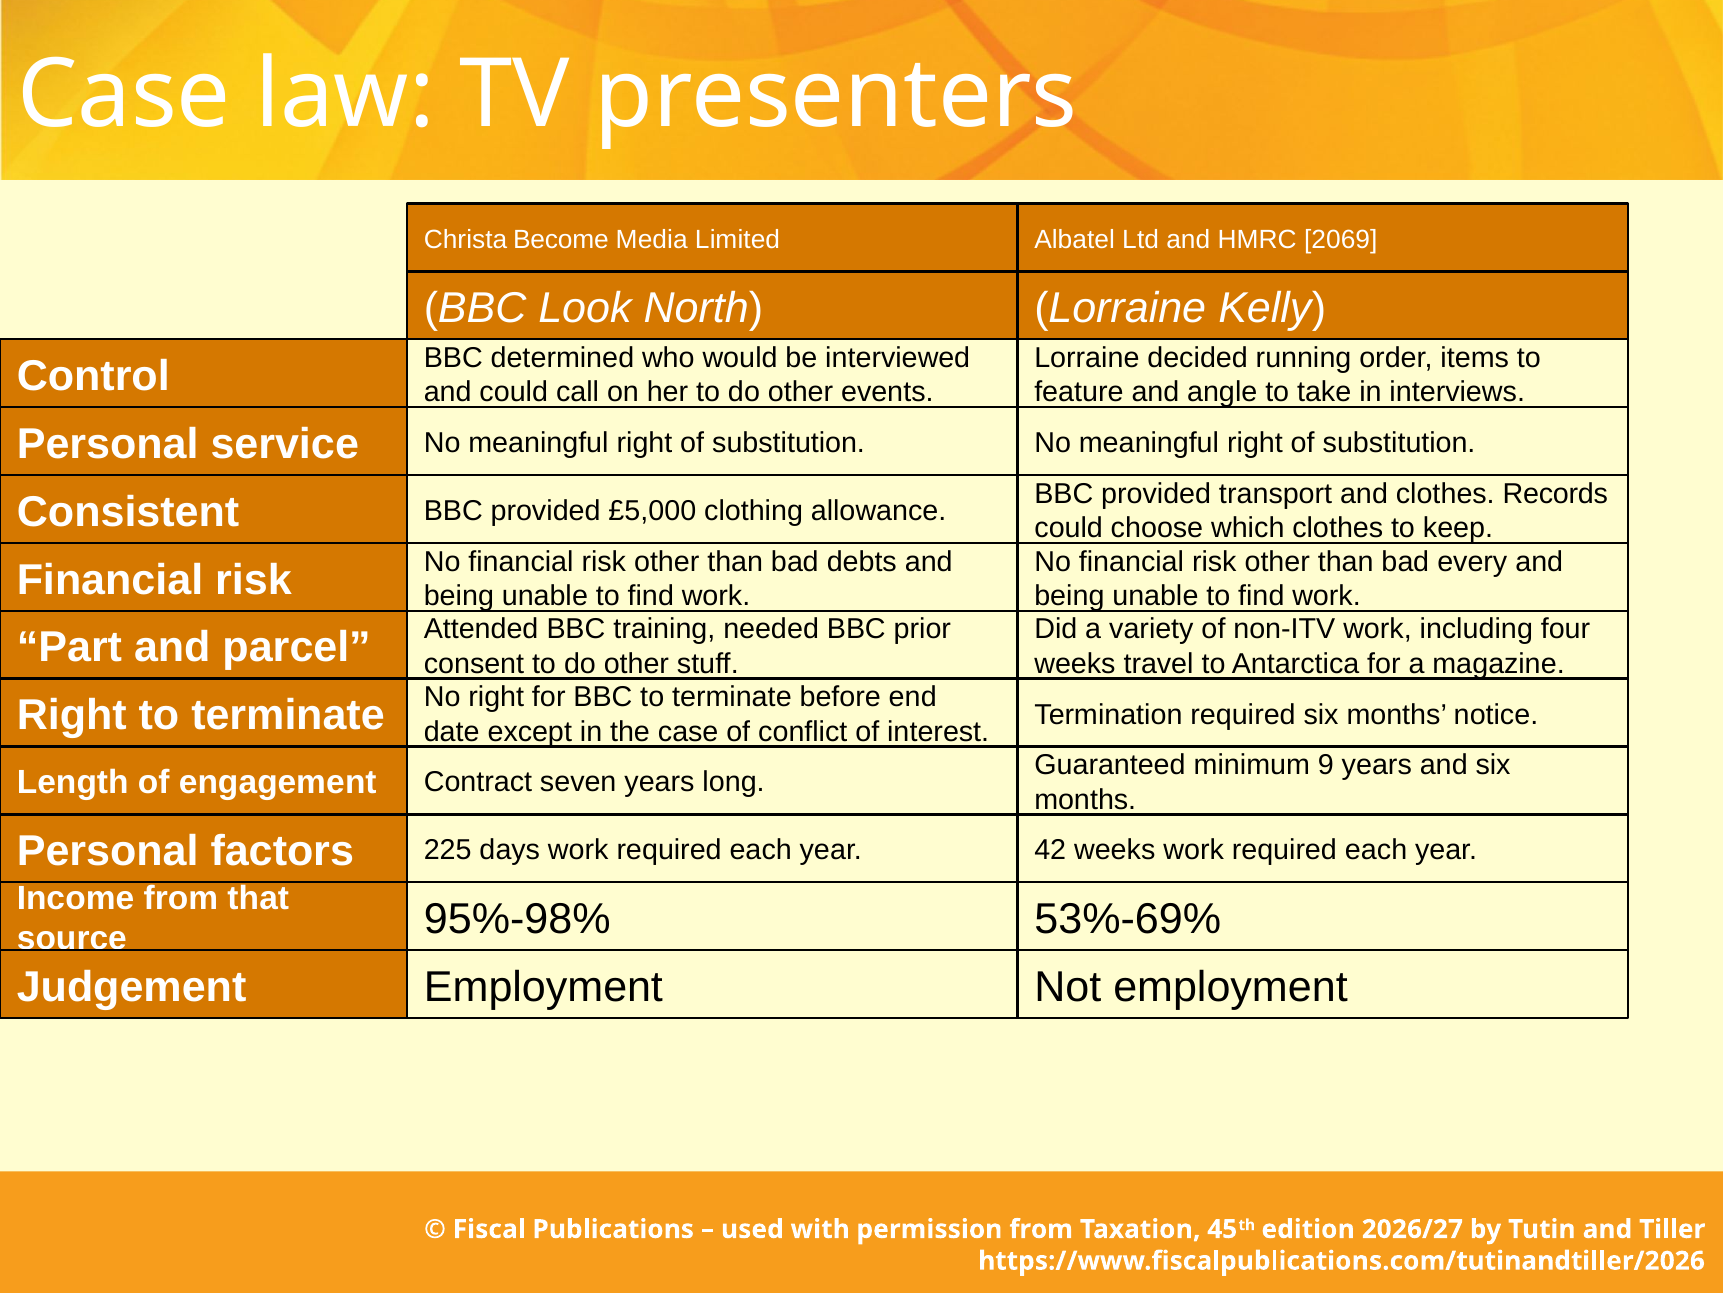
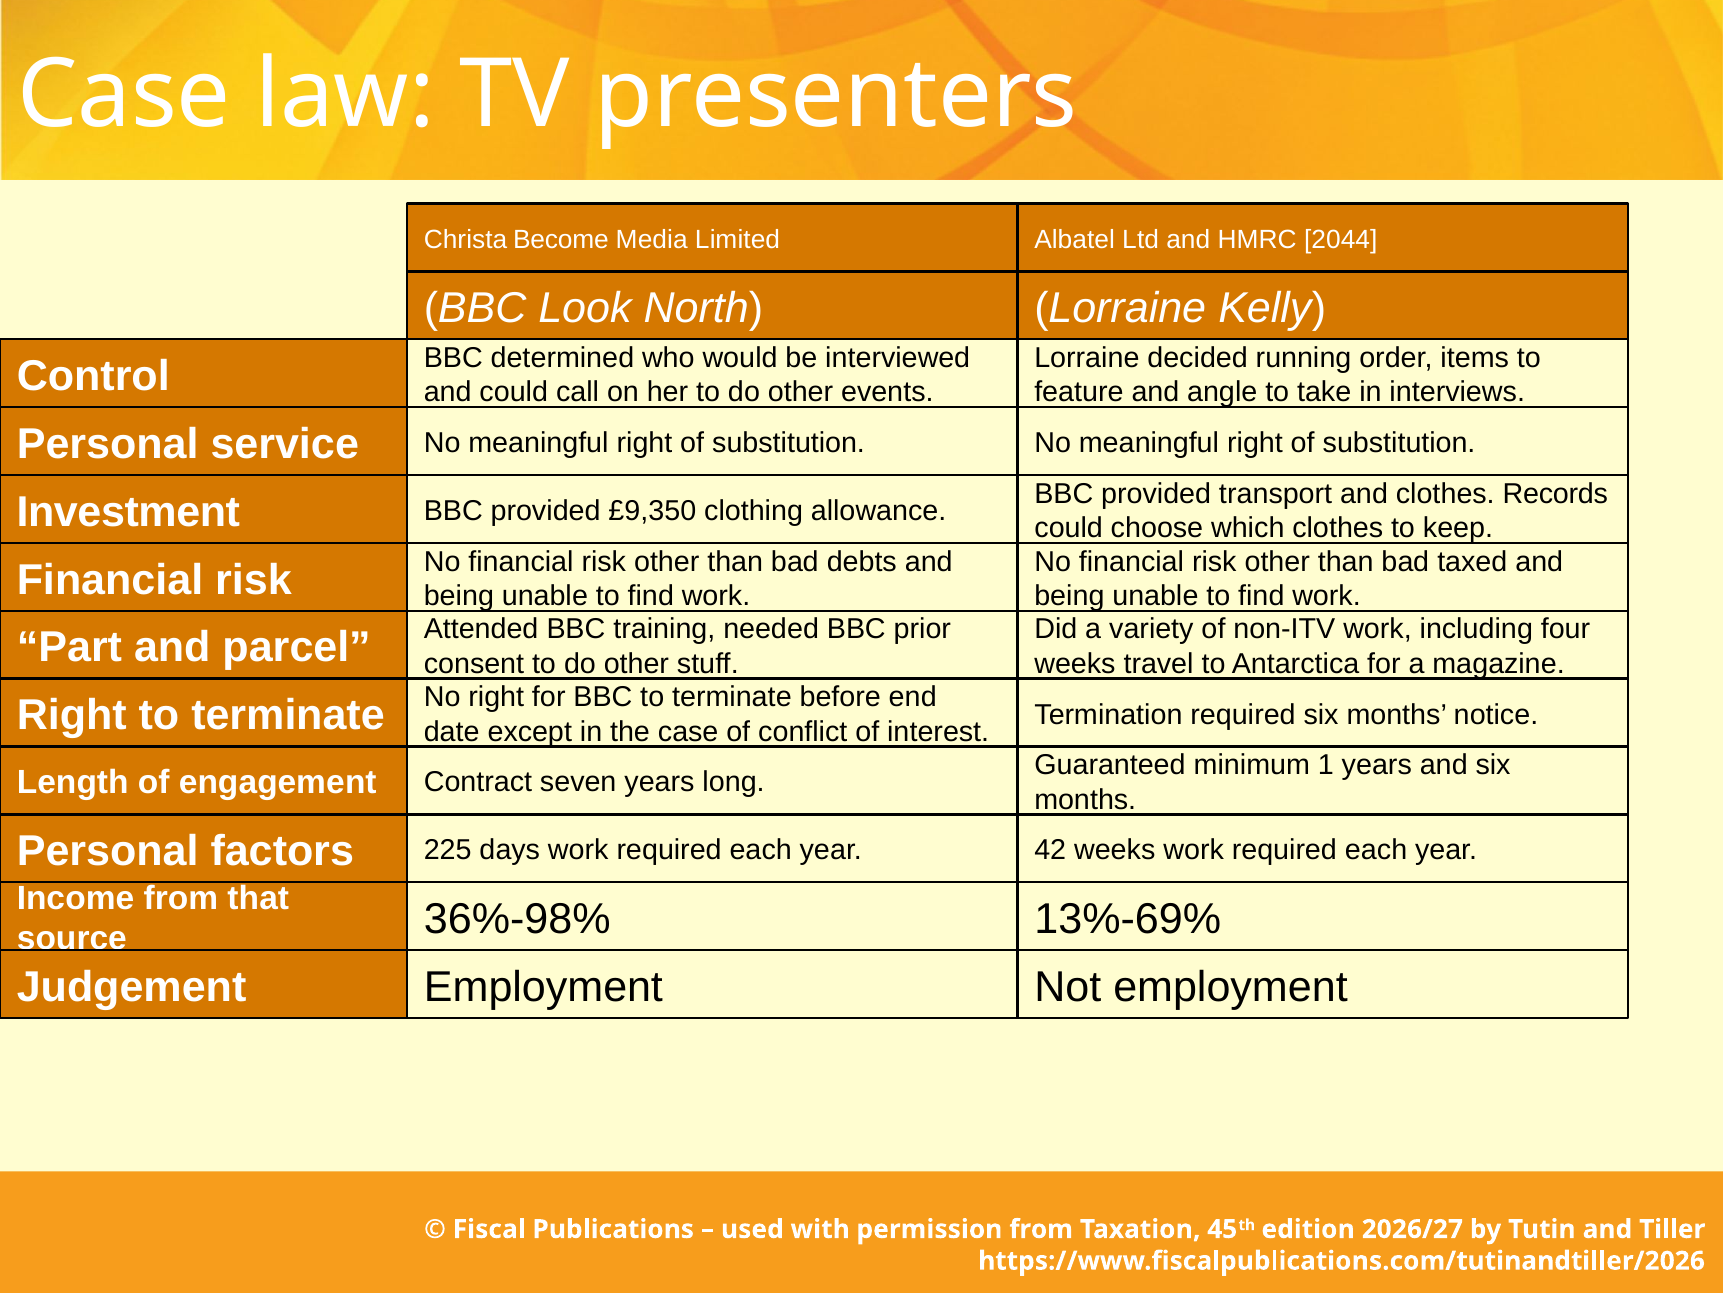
2069: 2069 -> 2044 (1341, 239)
Consistent: Consistent -> Investment (128, 512)
£5,000: £5,000 -> £9,350 (652, 511)
every: every -> taxed (1472, 561)
9: 9 -> 1 (1326, 765)
95%-98%: 95%-98% -> 36%-98% (517, 919)
53%-69%: 53%-69% -> 13%-69% (1128, 919)
